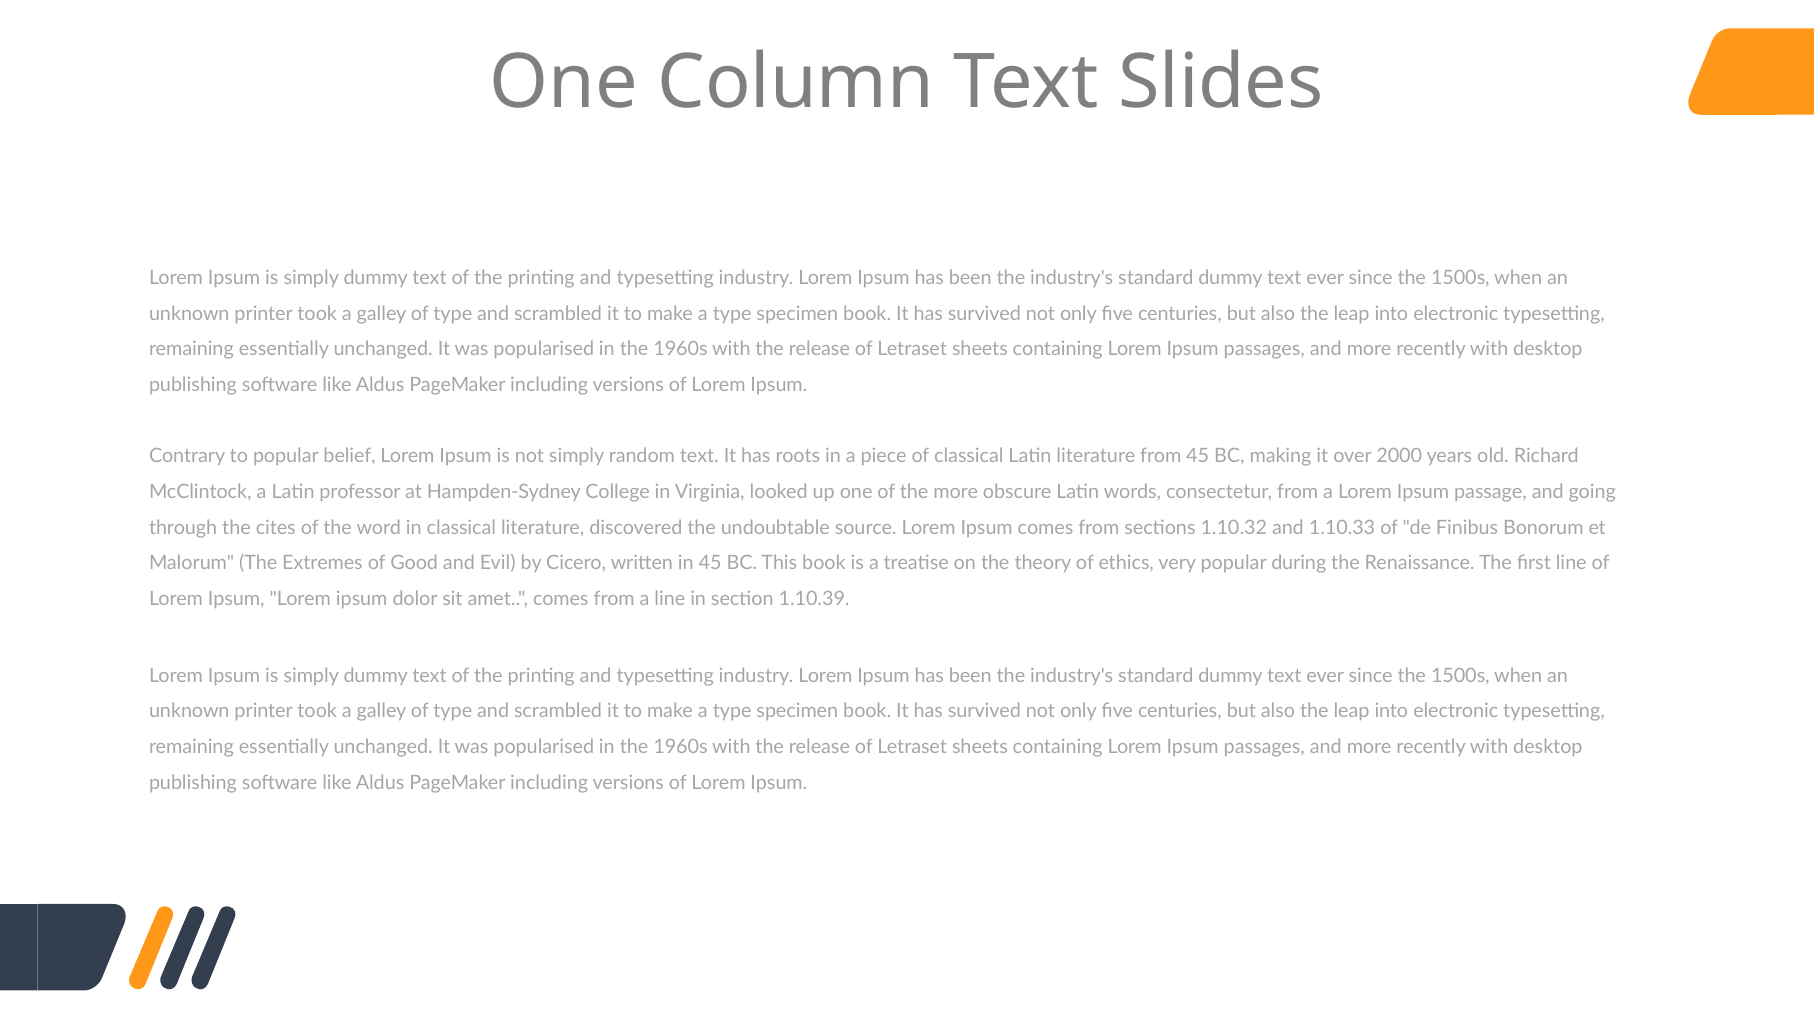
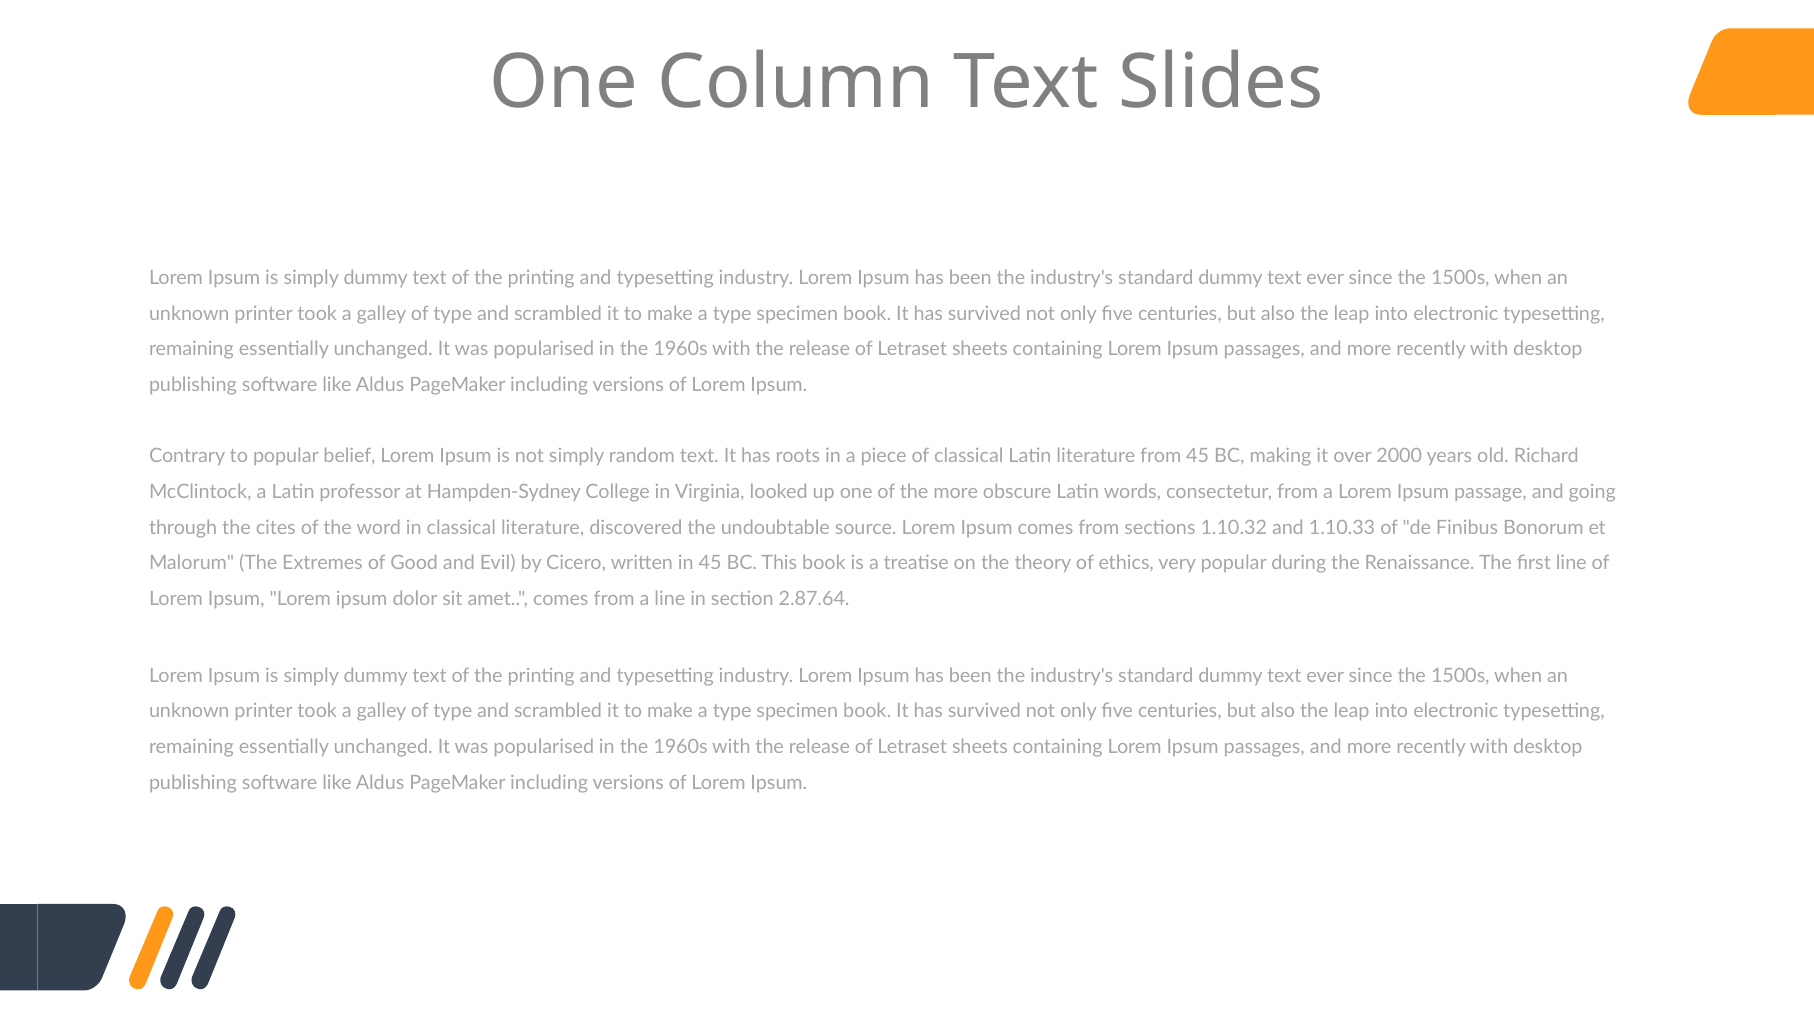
1.10.39: 1.10.39 -> 2.87.64 (814, 599)
